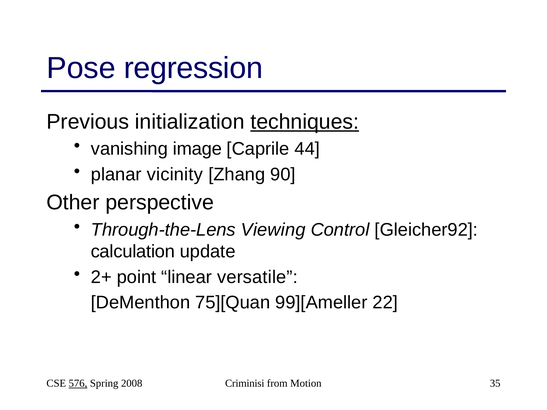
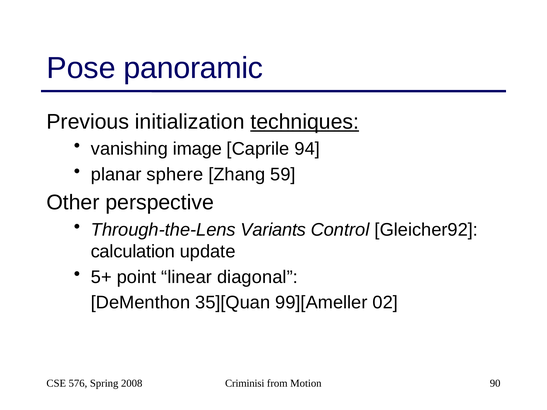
regression: regression -> panoramic (193, 68)
44: 44 -> 94 (307, 149)
vicinity: vicinity -> sphere (175, 174)
90: 90 -> 59 (283, 174)
Viewing: Viewing -> Variants (273, 230)
2+: 2+ -> 5+ (101, 277)
versatile: versatile -> diagonal (258, 277)
75][Quan: 75][Quan -> 35][Quan (233, 303)
22: 22 -> 02 (385, 303)
576 underline: present -> none (78, 384)
35: 35 -> 90 (495, 384)
